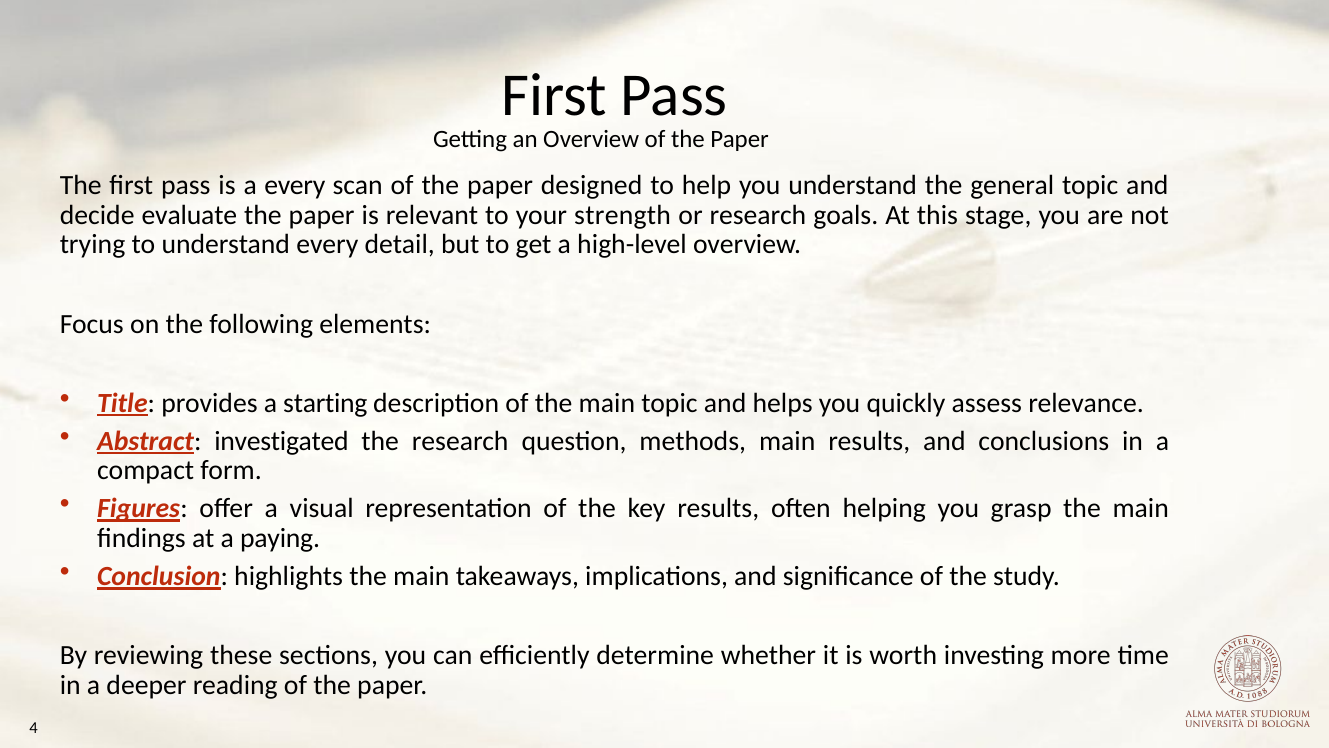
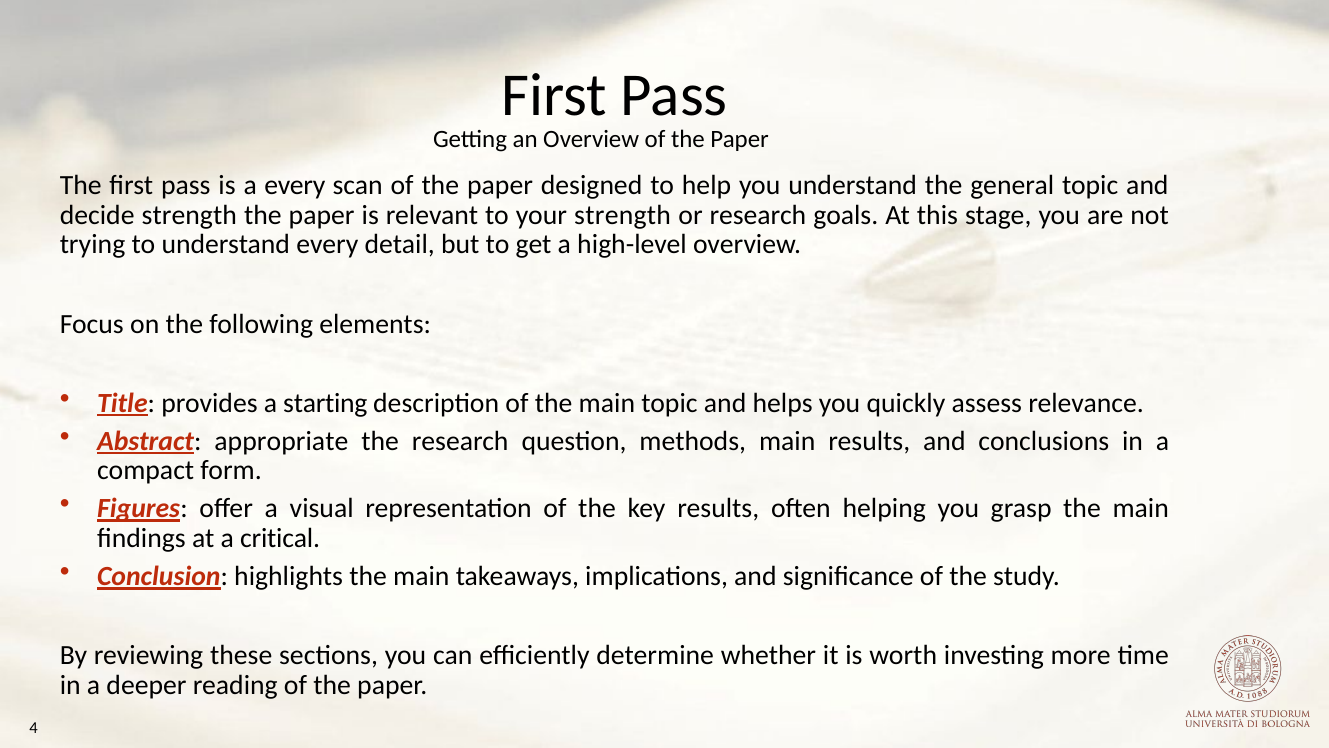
decide evaluate: evaluate -> strength (189, 215)
investigated: investigated -> appropriate (281, 441)
paying: paying -> critical (280, 538)
